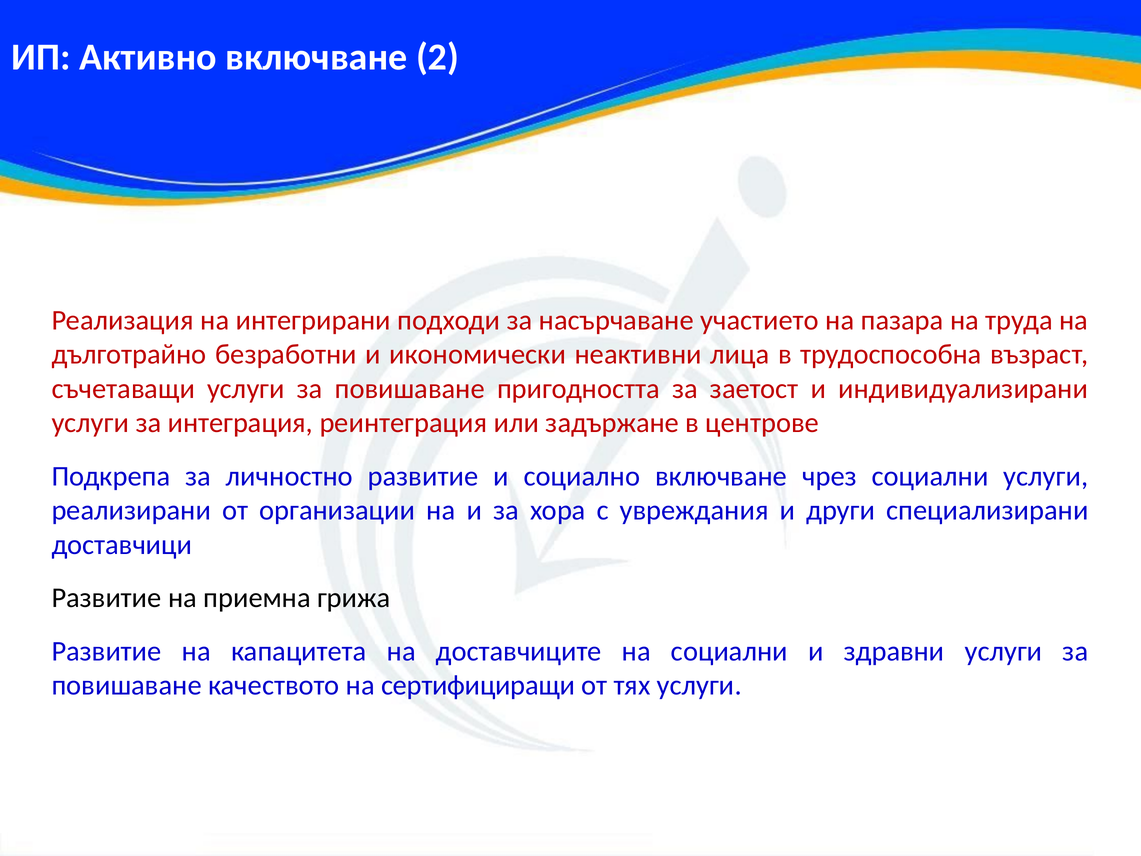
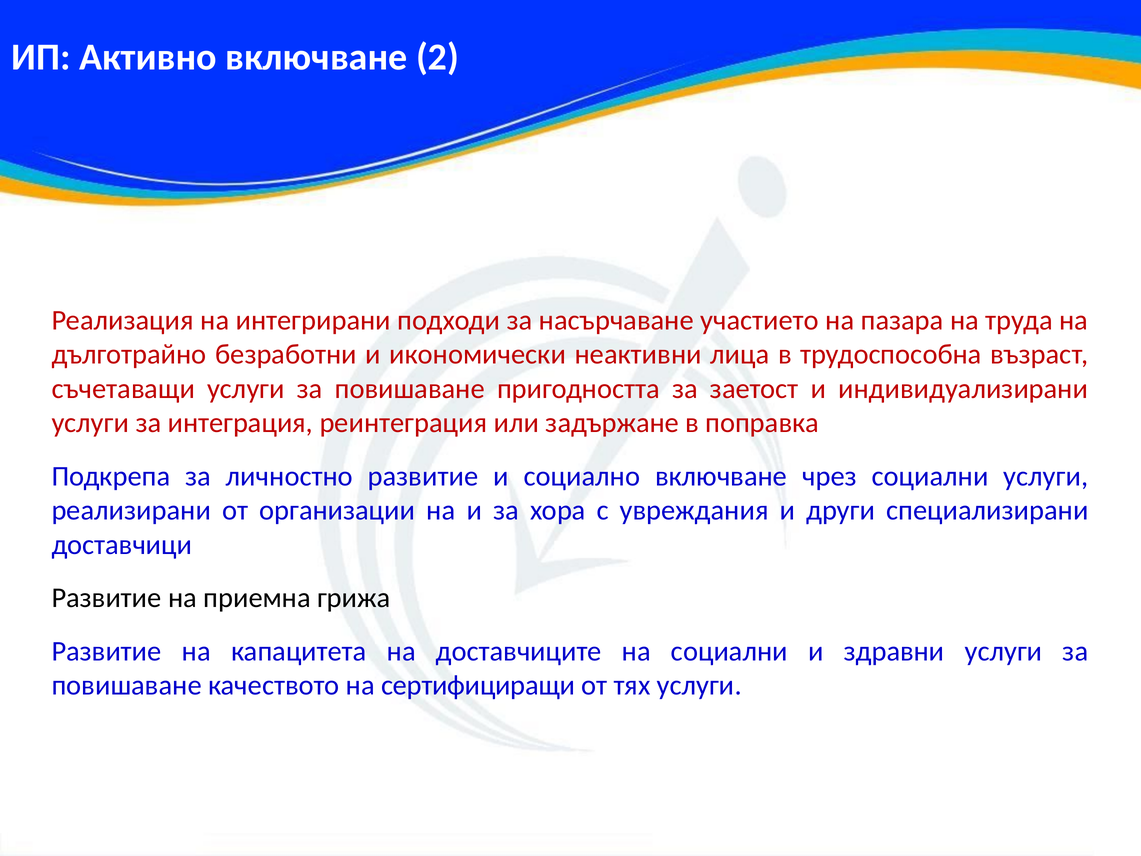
центрове: центрове -> поправка (762, 423)
